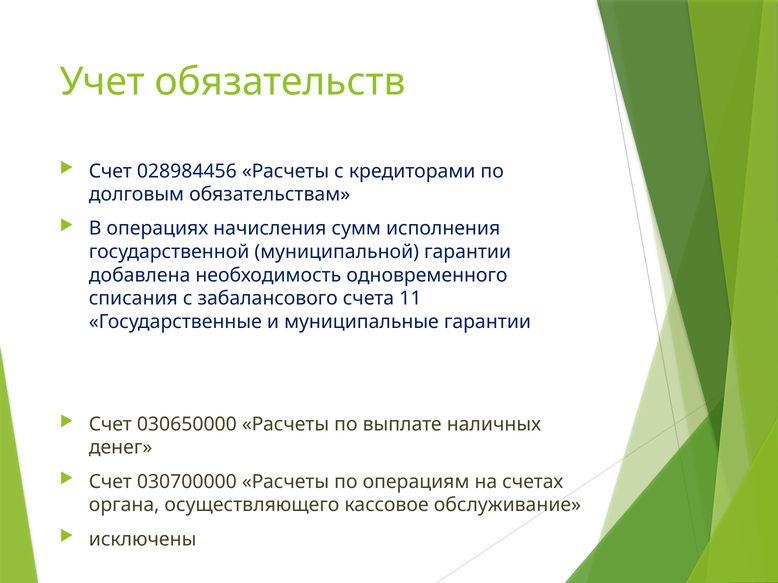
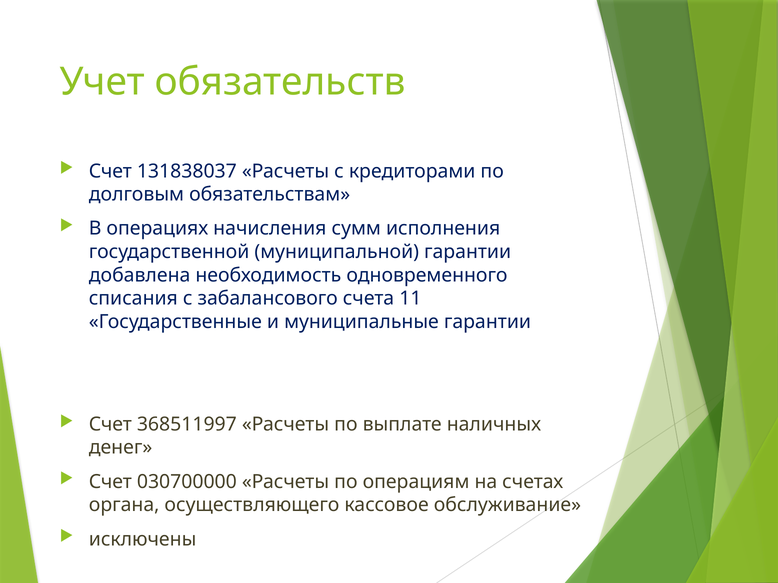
028984456: 028984456 -> 131838037 (187, 171)
030650000: 030650000 -> 368511997 (187, 425)
